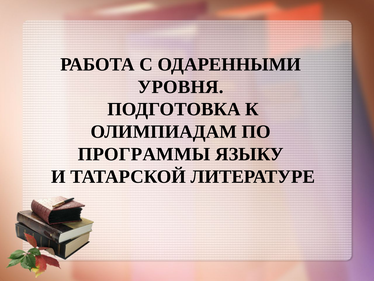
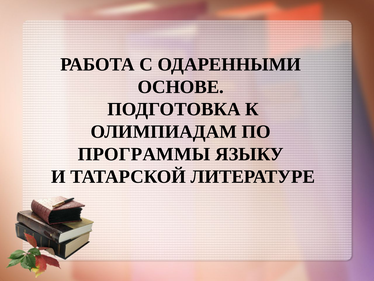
УРОВНЯ: УРОВНЯ -> ОСНОВЕ (181, 87)
